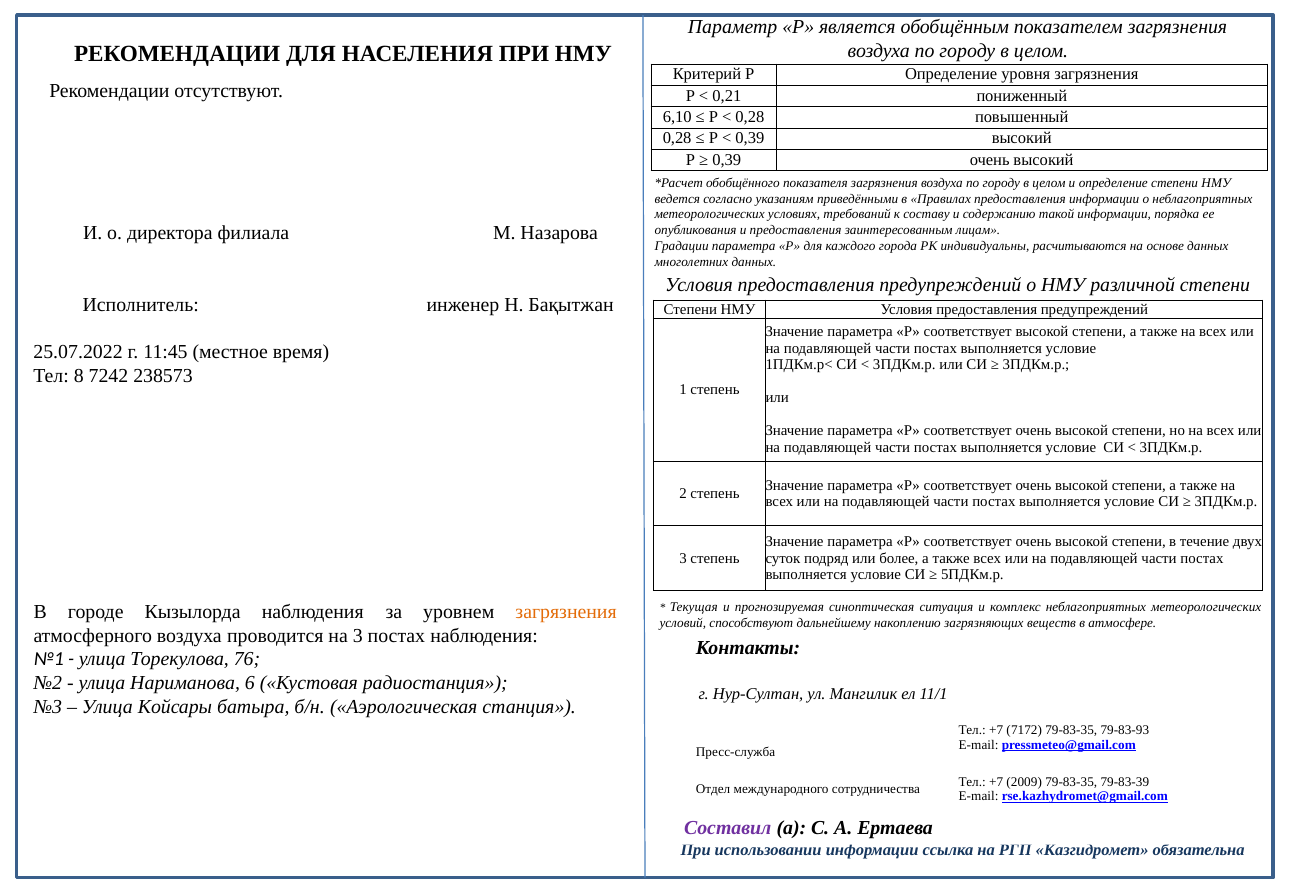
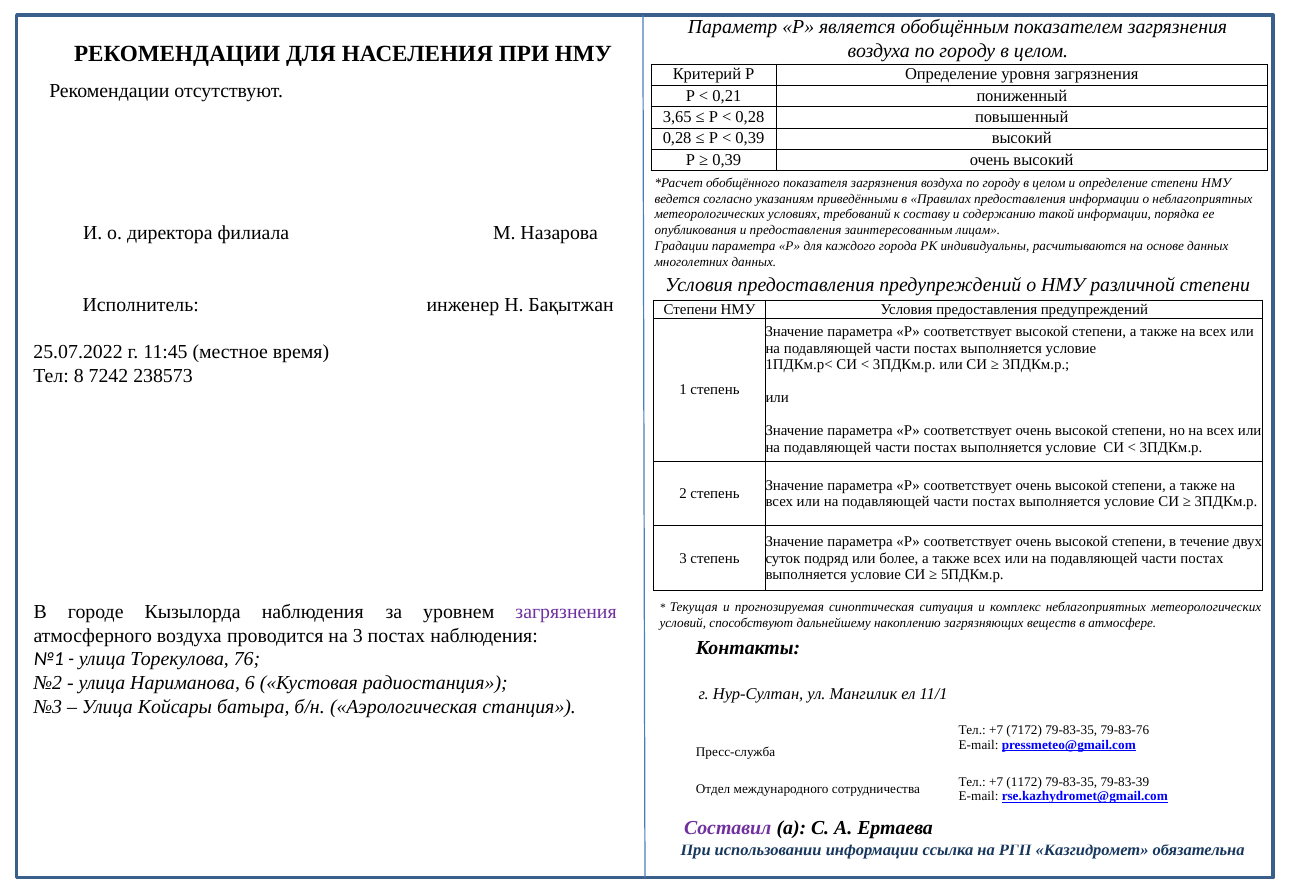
6,10: 6,10 -> 3,65 (677, 117)
загрязнения colour: orange -> purple (566, 612)
79-83-93: 79-83-93 -> 79-83-76 (1125, 730)
2009: 2009 -> 1172 (1024, 782)
